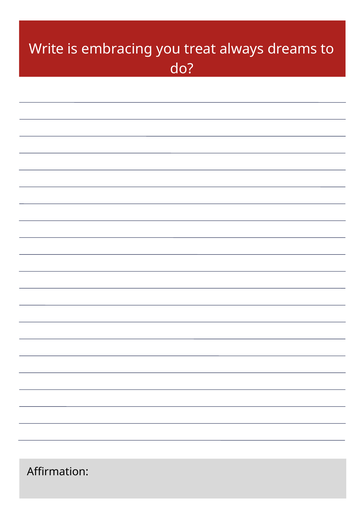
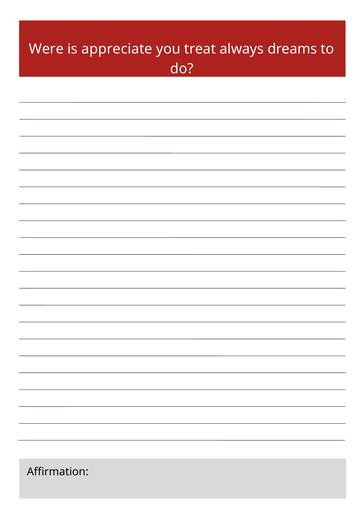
Write: Write -> Were (46, 49)
embracing: embracing -> appreciate (117, 49)
